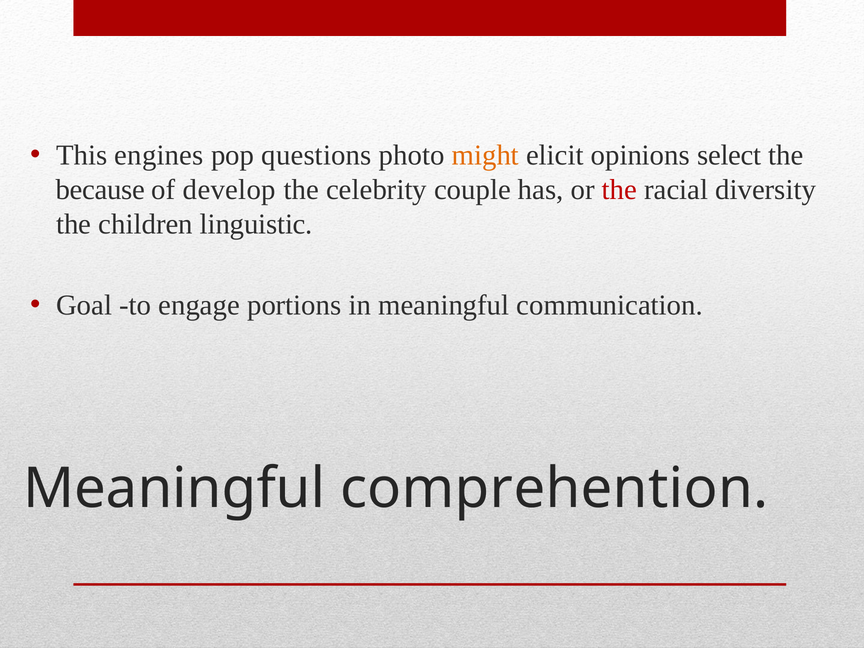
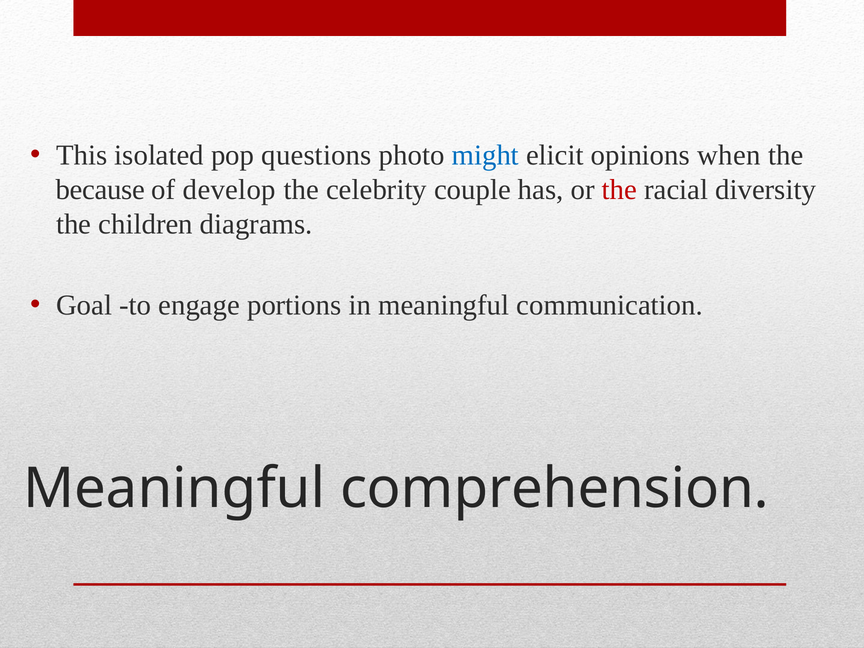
engines: engines -> isolated (159, 155)
might colour: orange -> blue (485, 155)
select: select -> when (729, 155)
linguistic: linguistic -> diagrams (256, 224)
comprehention: comprehention -> comprehension (554, 488)
